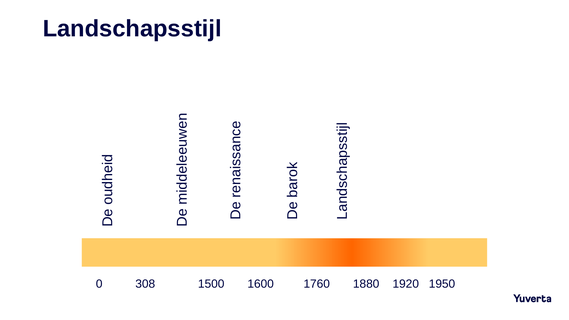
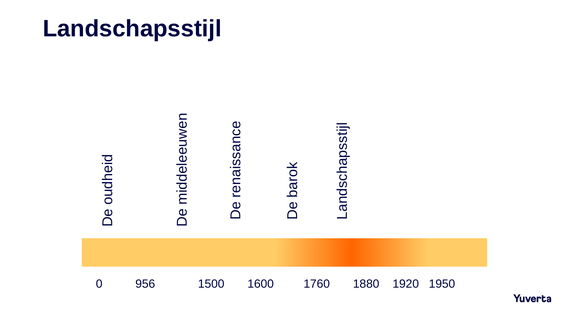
308: 308 -> 956 (145, 284)
